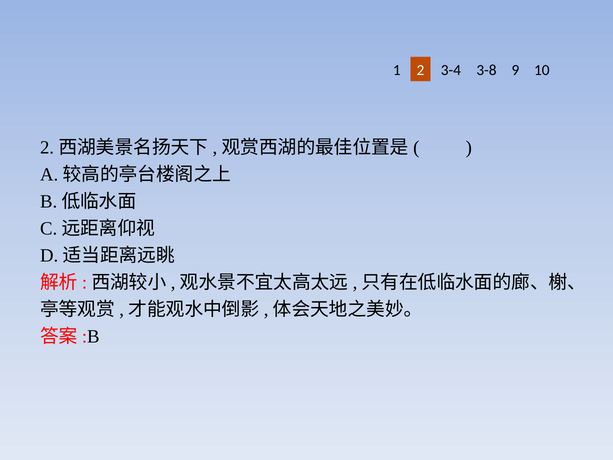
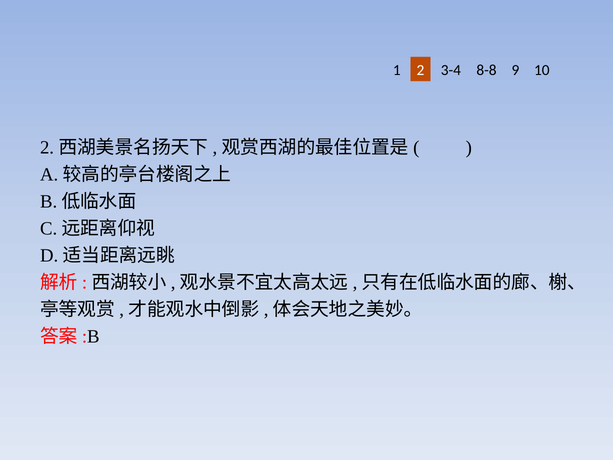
3-8: 3-8 -> 8-8 (487, 70)
